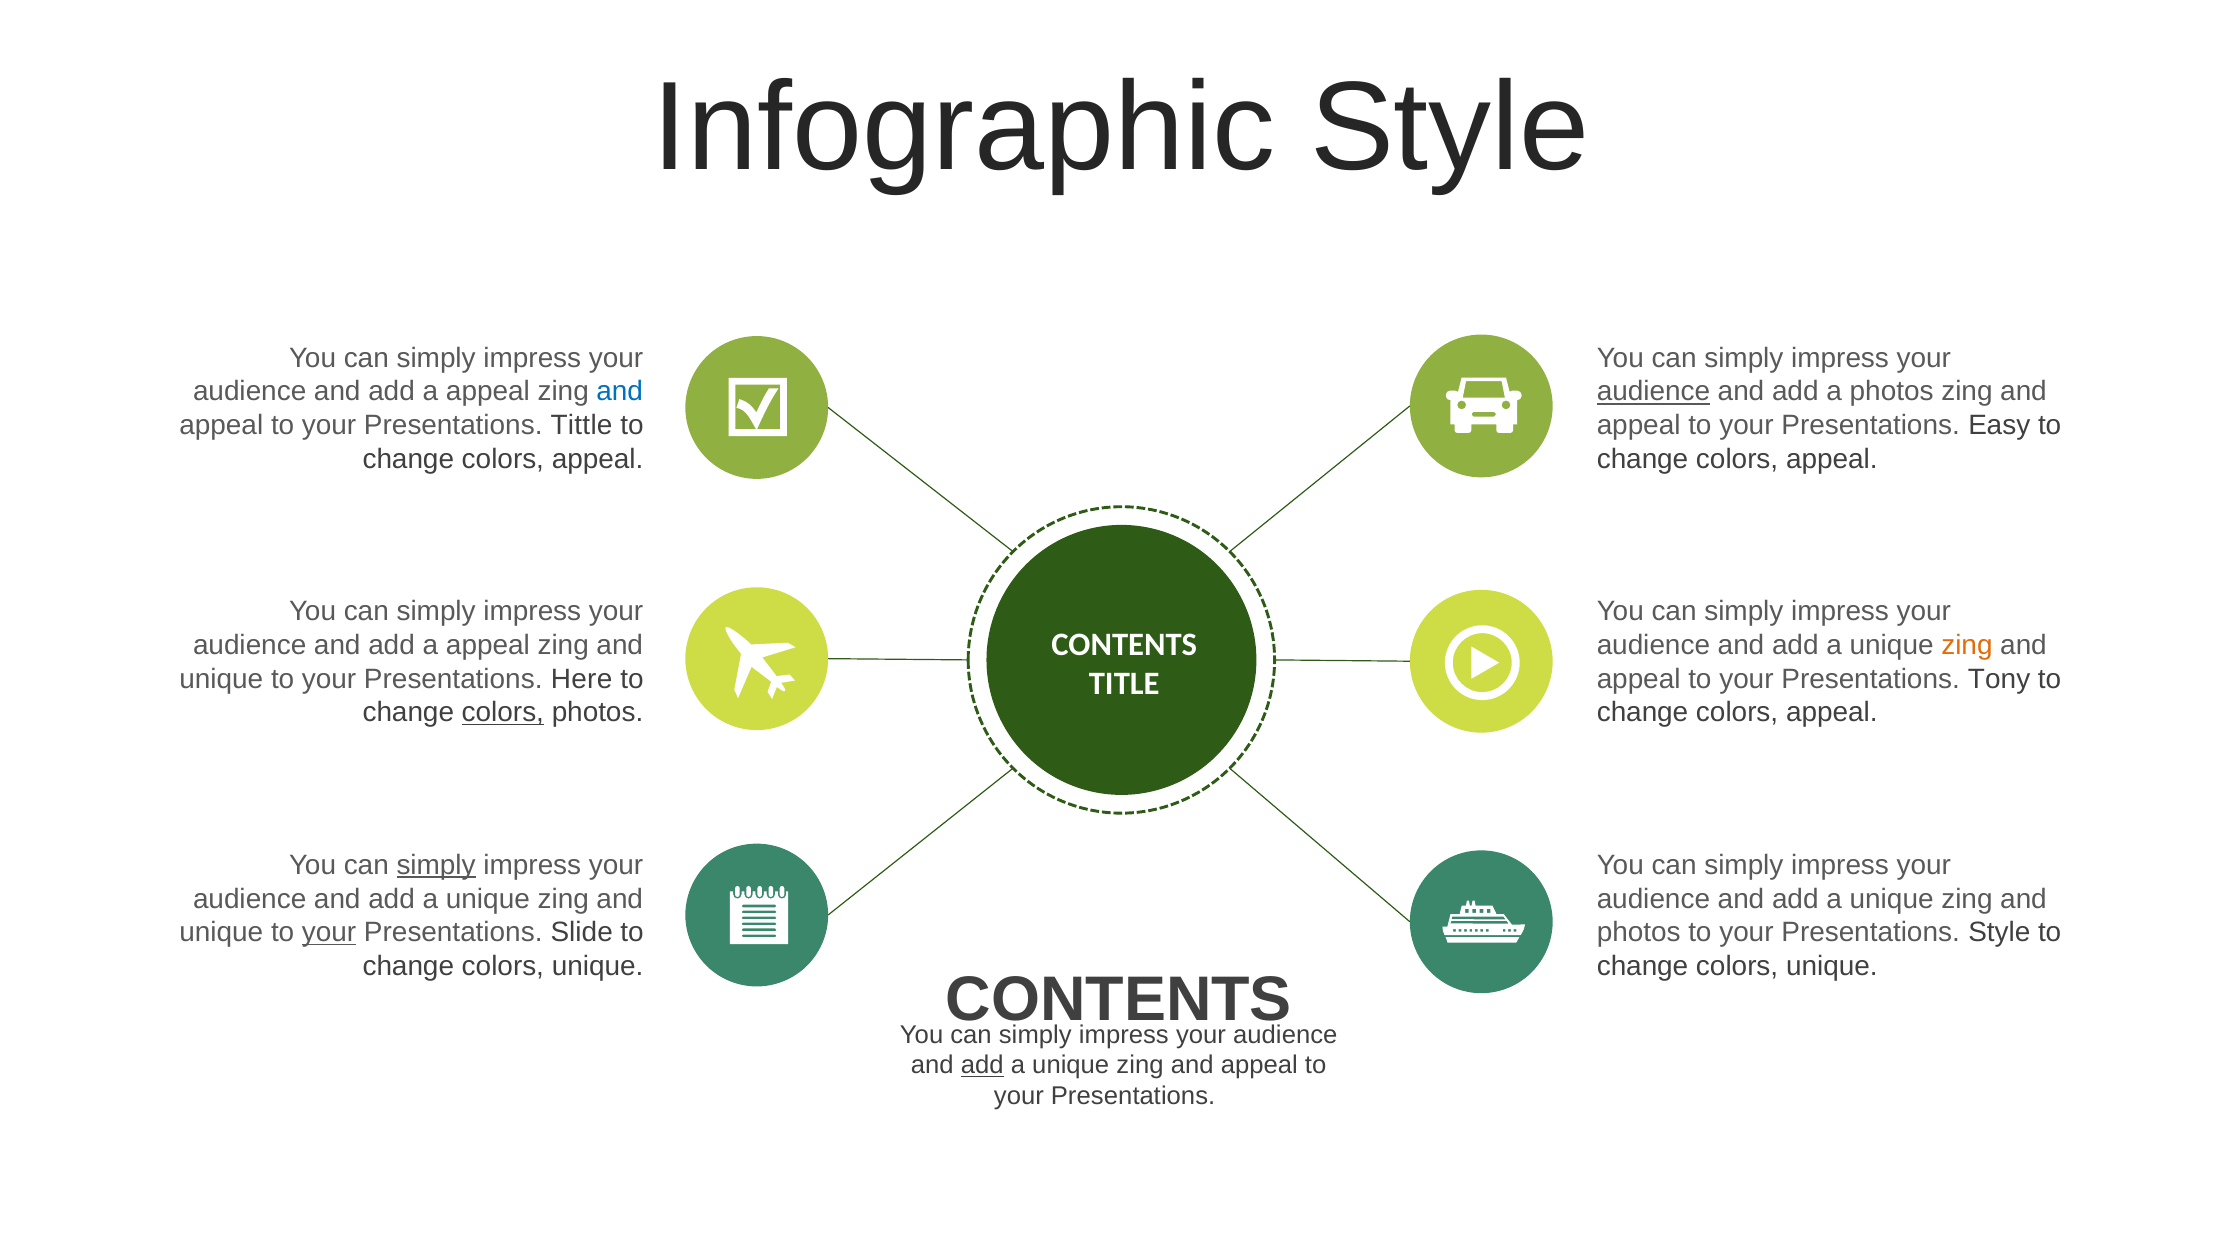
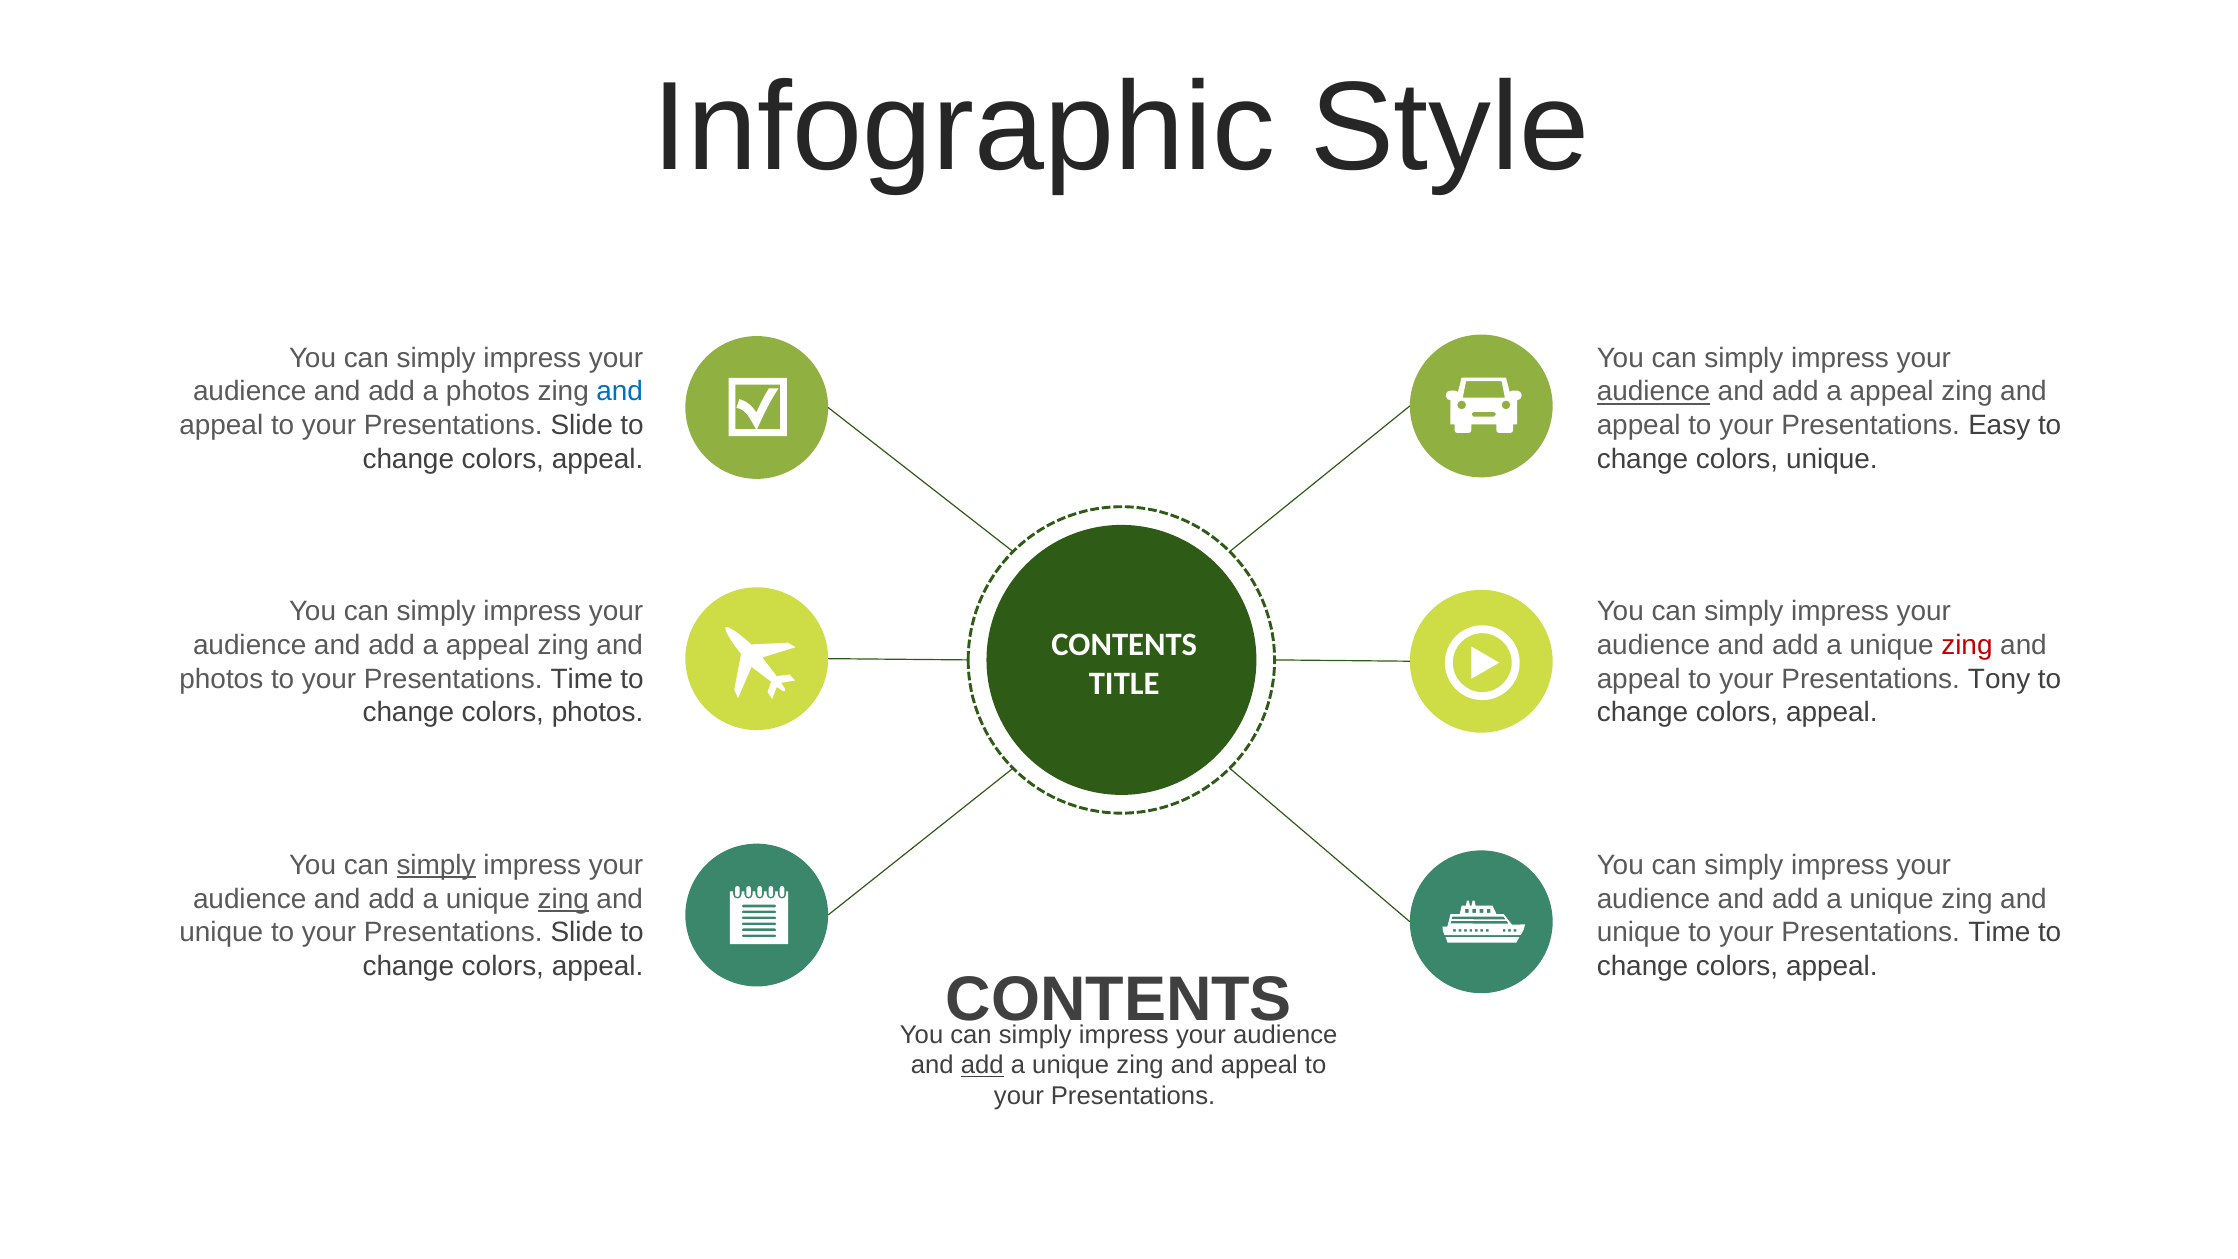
appeal: appeal -> photos (488, 392)
photos: photos -> appeal (1892, 392)
Tittle: Tittle -> Slide (582, 425)
appeal: appeal -> unique (1832, 459)
zing colour: orange -> red (1967, 645)
unique: unique -> photos (221, 679)
Here: Here -> Time (582, 679)
colors underline: present -> none (503, 712)
zing underline: none -> present (563, 899)
your underline: present -> none (329, 932)
photos: photos -> unique (1639, 932)
Style: Style -> Time (1999, 932)
unique: unique -> appeal (598, 966)
unique: unique -> appeal (1832, 966)
